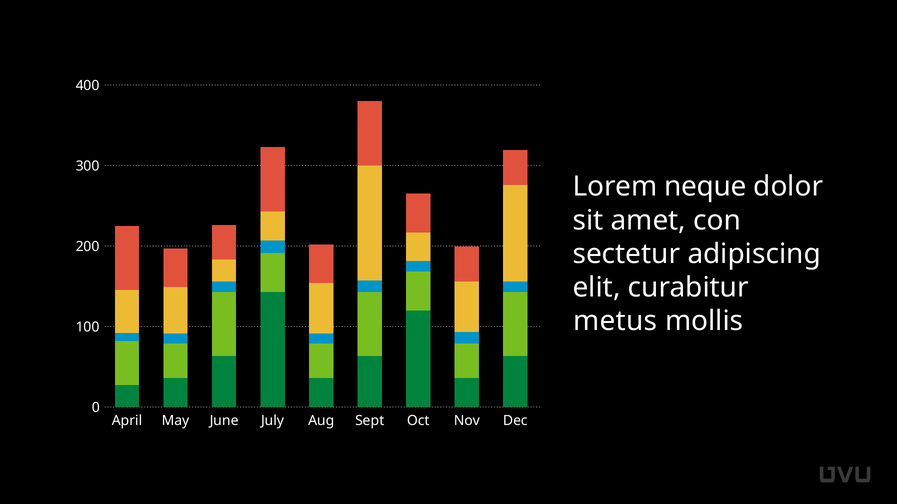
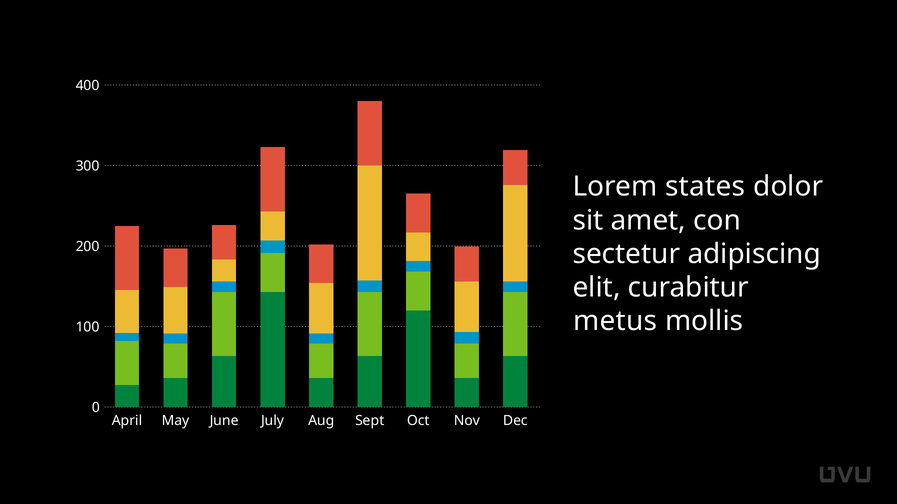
neque: neque -> states (705, 187)
